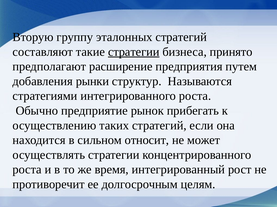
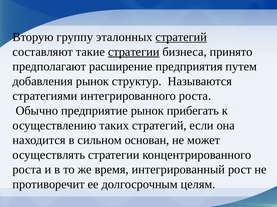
стратегий underline: none -> present (181, 37)
добавления рынки: рынки -> рынок (92, 82)
относит: относит -> основан (147, 141)
